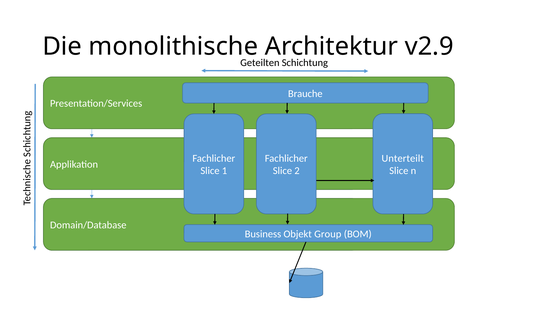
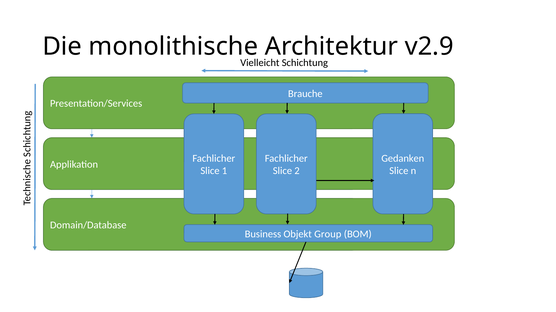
Geteilten: Geteilten -> Vielleicht (260, 63)
Unterteilt: Unterteilt -> Gedanken (403, 159)
